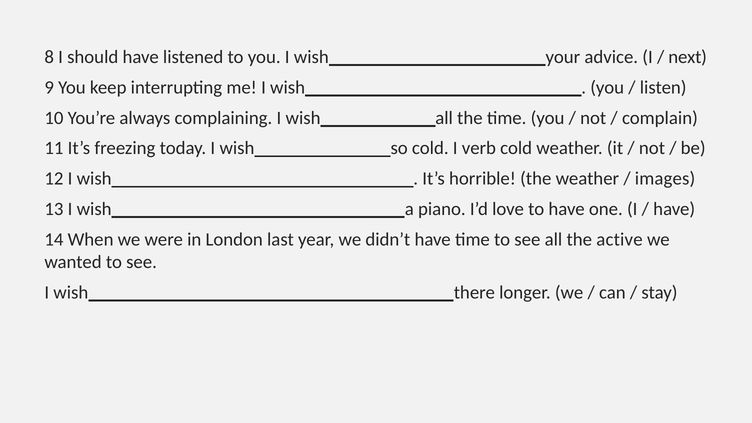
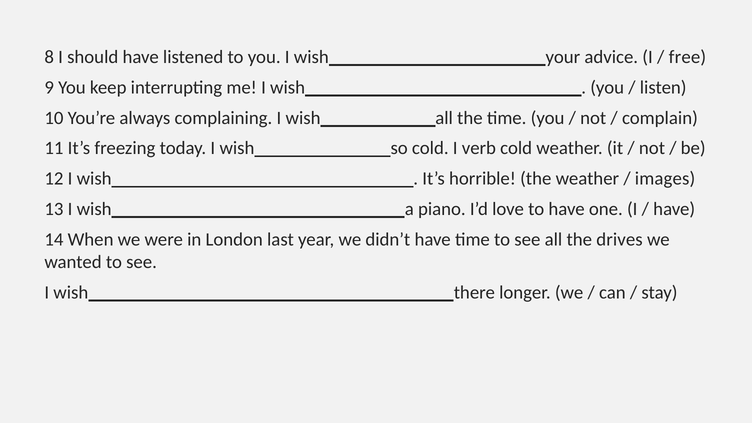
next: next -> free (687, 57)
active: active -> drives (620, 239)
